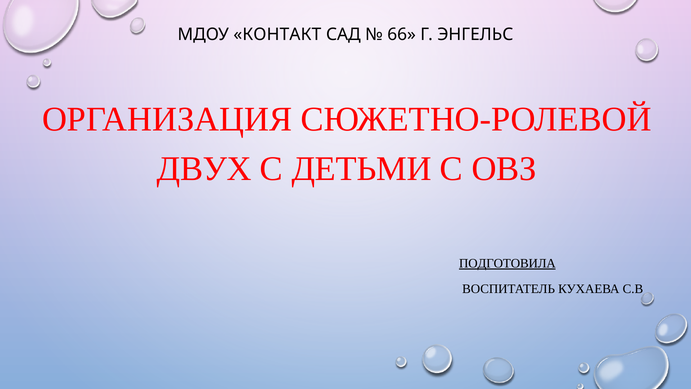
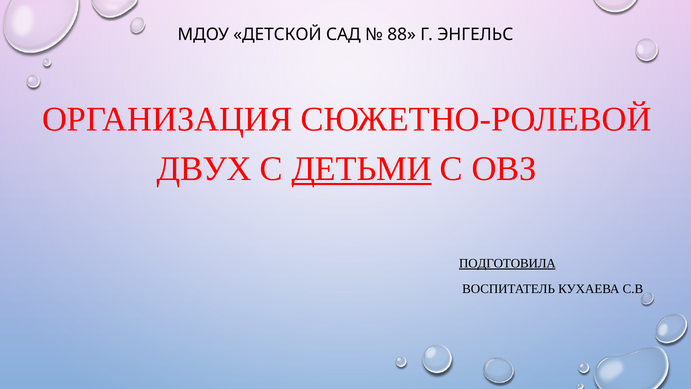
КОНТАКТ: КОНТАКТ -> ДЕТСКОЙ (277, 34)
66: 66 -> 88 (402, 34)
ДЕТЬМИ underline: none -> present (362, 169)
